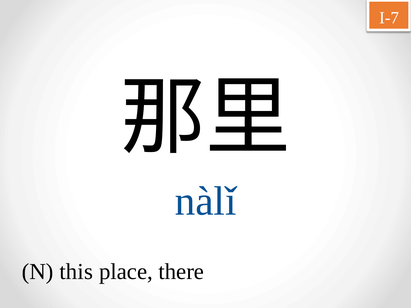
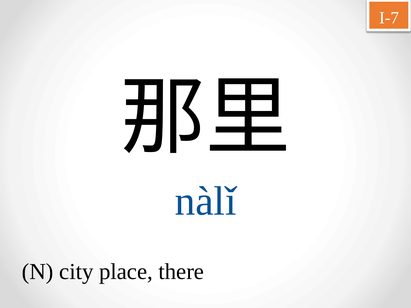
this: this -> city (76, 272)
